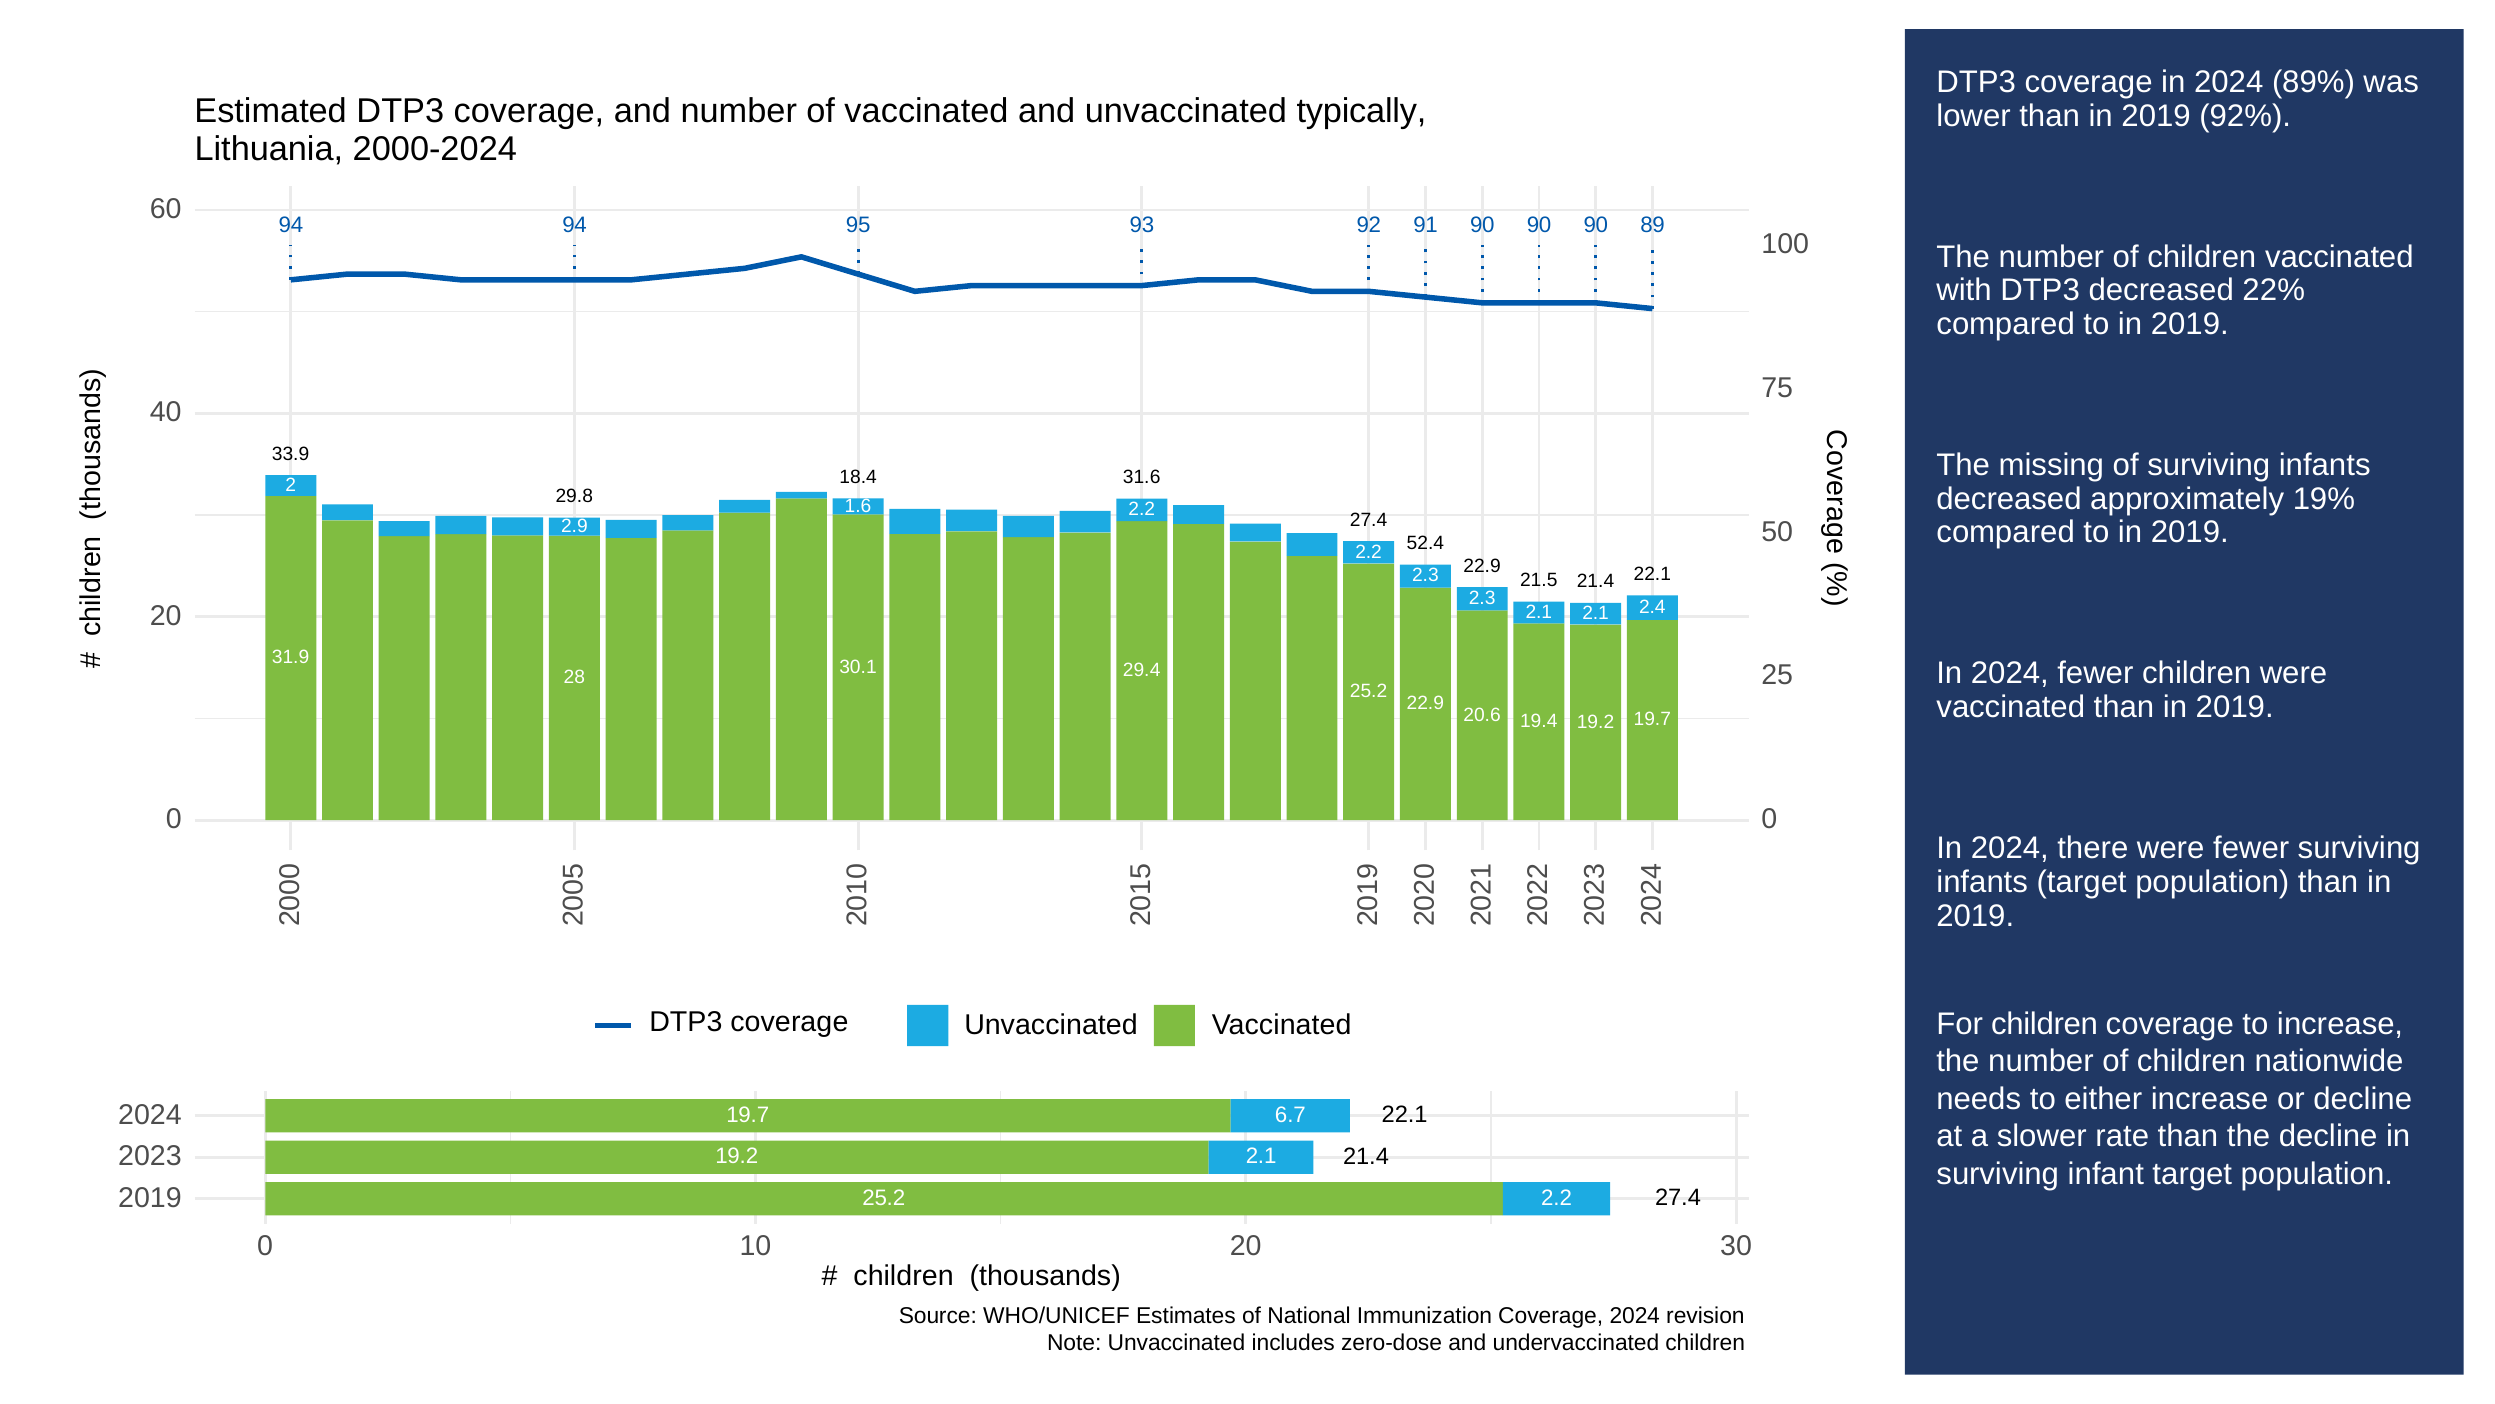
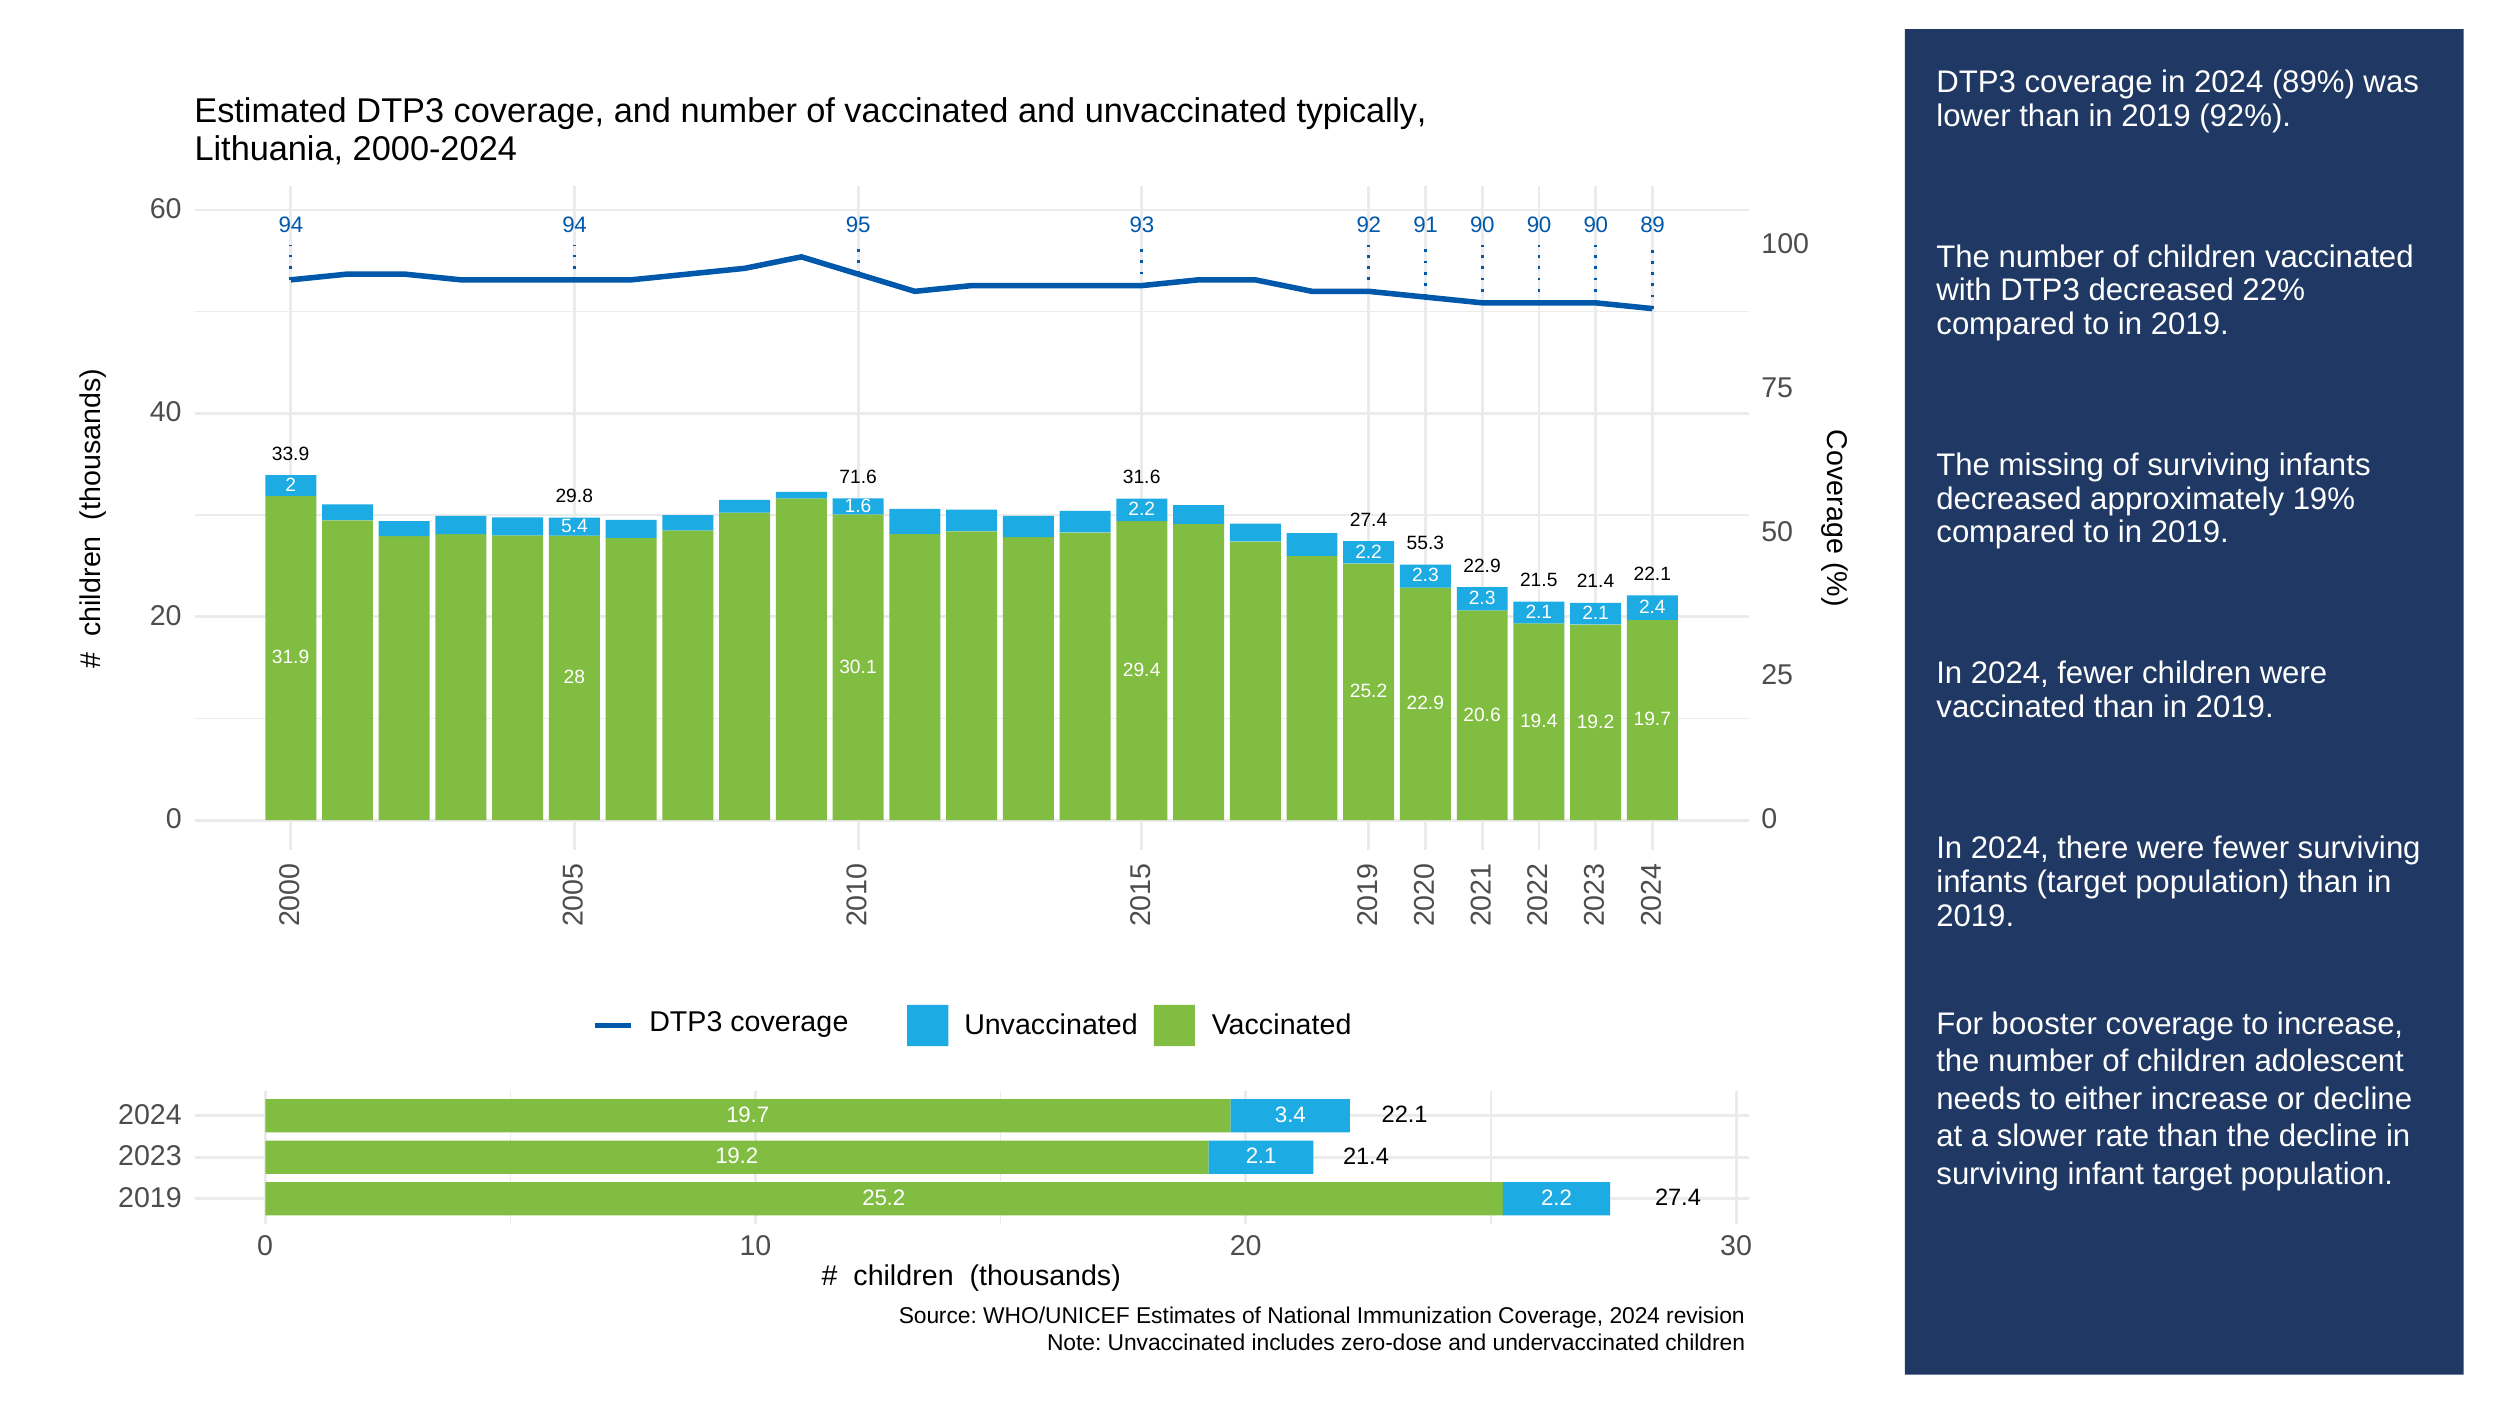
18.4: 18.4 -> 71.6 (858, 477)
2.9: 2.9 -> 5.4 (574, 526)
52.4: 52.4 -> 55.3 (1425, 543)
For children: children -> booster (2044, 1024)
nationwide: nationwide -> adolescent (2329, 1061)
6.7: 6.7 -> 3.4 (1290, 1114)
